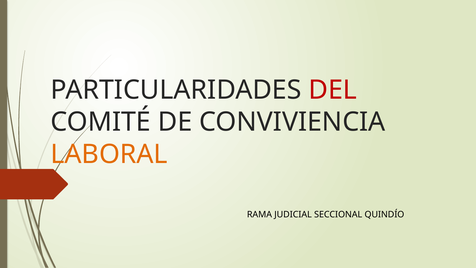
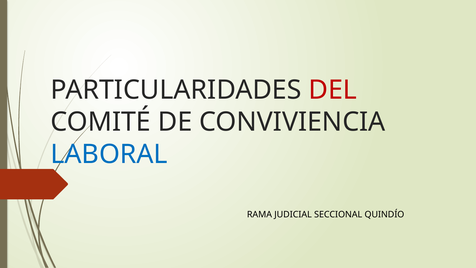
LABORAL colour: orange -> blue (109, 154)
